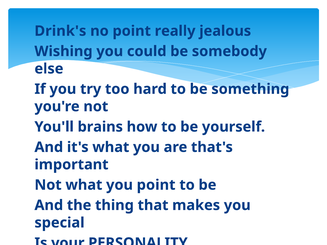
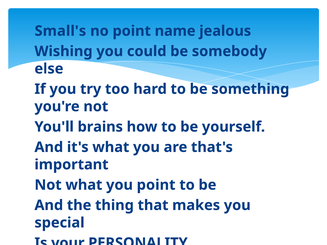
Drink's: Drink's -> Small's (60, 31)
really: really -> name (175, 31)
